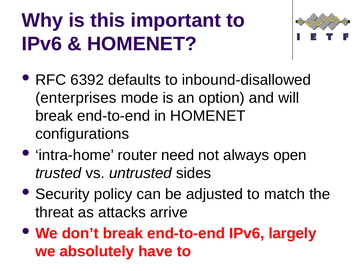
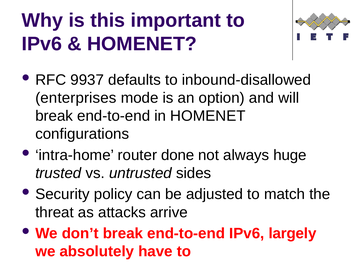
6392: 6392 -> 9937 (87, 80)
need: need -> done (178, 155)
open: open -> huge (290, 155)
